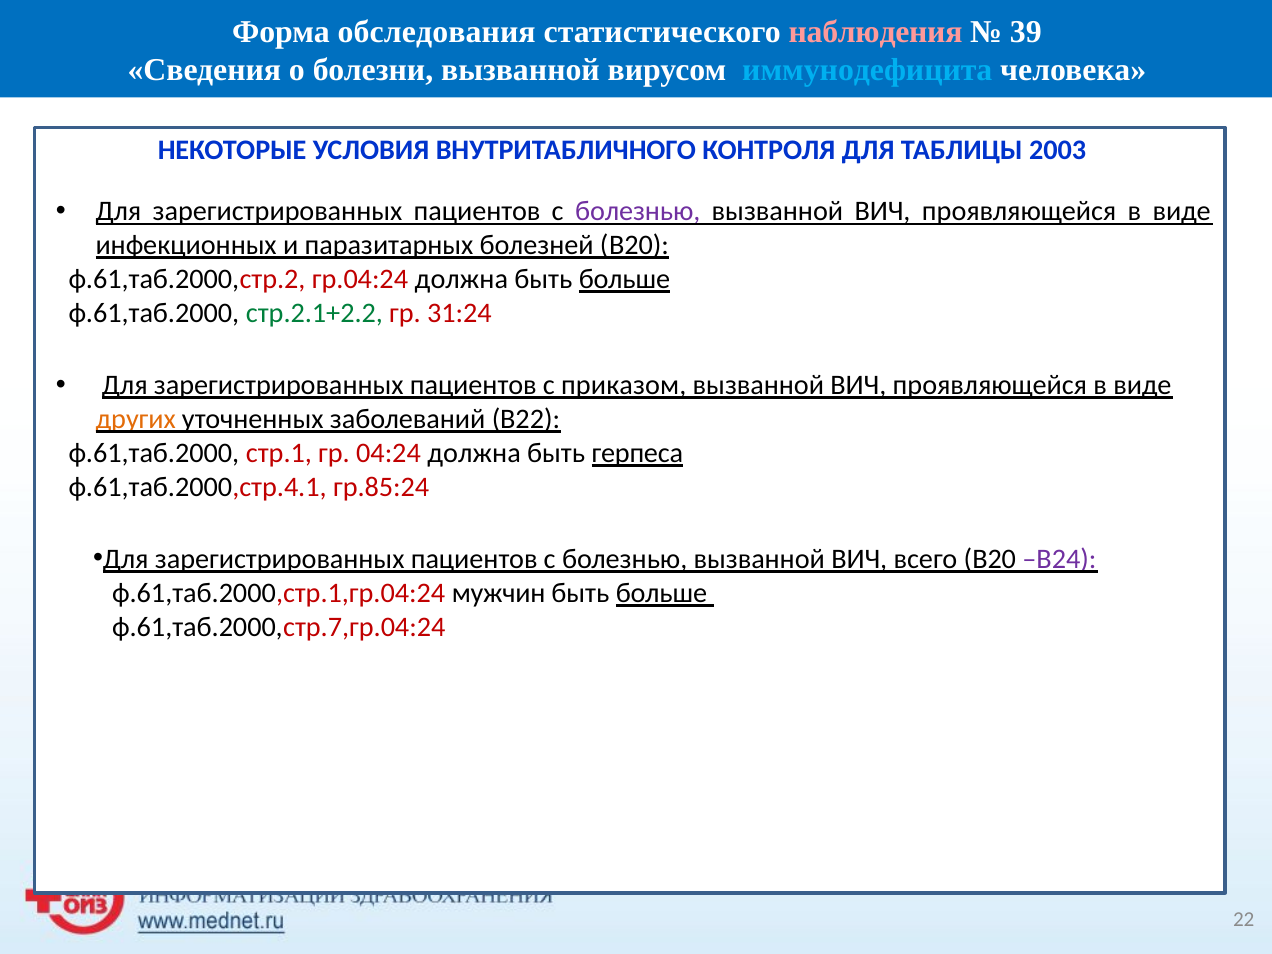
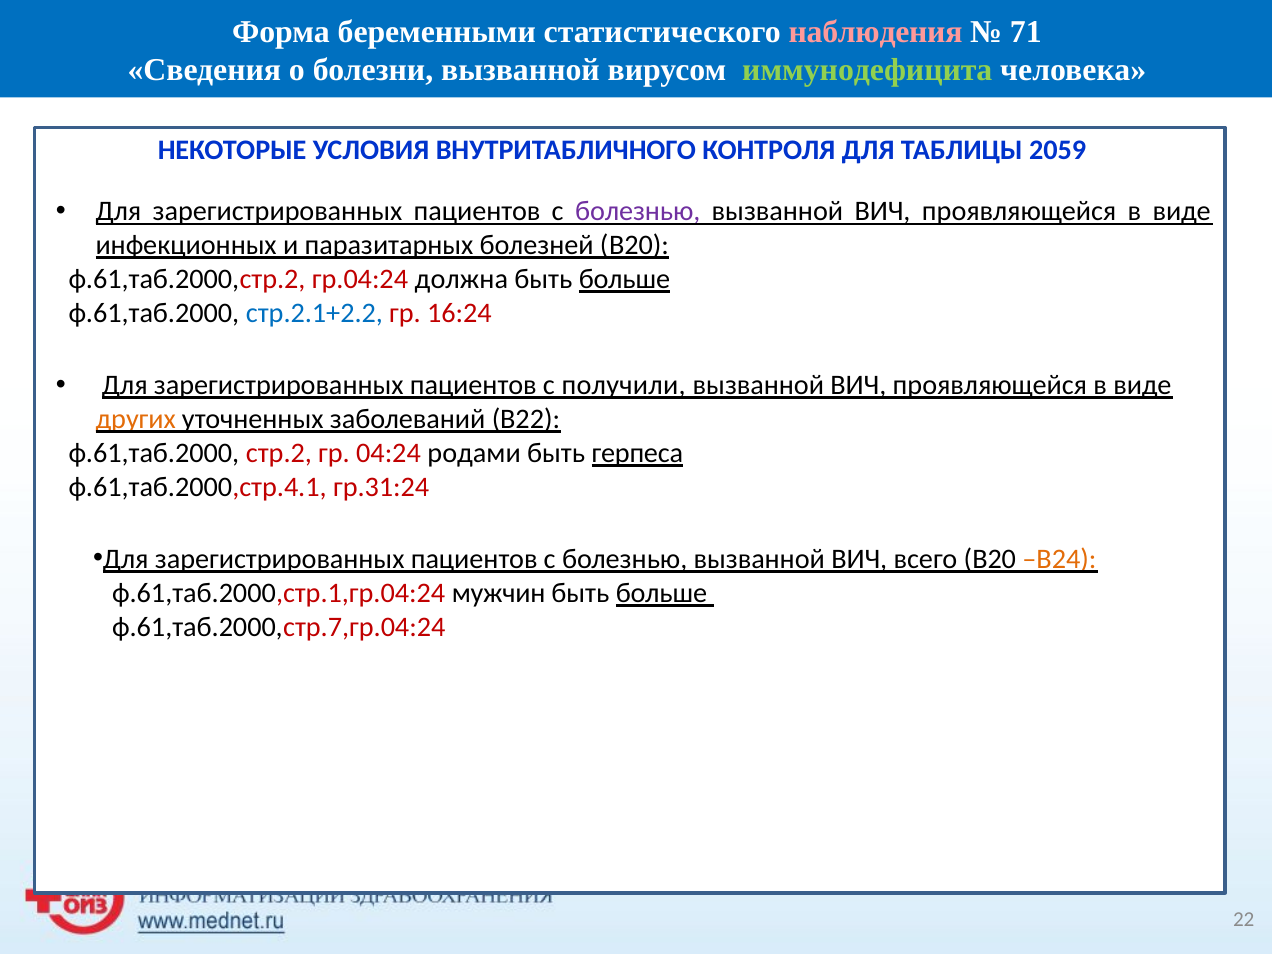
обследования: обследования -> беременными (437, 32)
39: 39 -> 71 (1026, 32)
иммунодефицита colour: light blue -> light green (867, 70)
2003: 2003 -> 2059 (1058, 150)
стр.2.1+2.2 colour: green -> blue (314, 313)
31:24: 31:24 -> 16:24 (459, 313)
приказом: приказом -> получили (624, 385)
стр.1: стр.1 -> стр.2 (279, 453)
04:24 должна: должна -> родами (474, 453)
гр.85:24: гр.85:24 -> гр.31:24 (381, 487)
В24 colour: purple -> orange (1059, 559)
